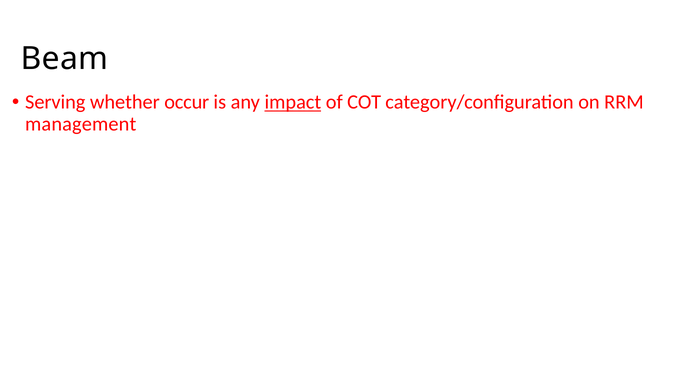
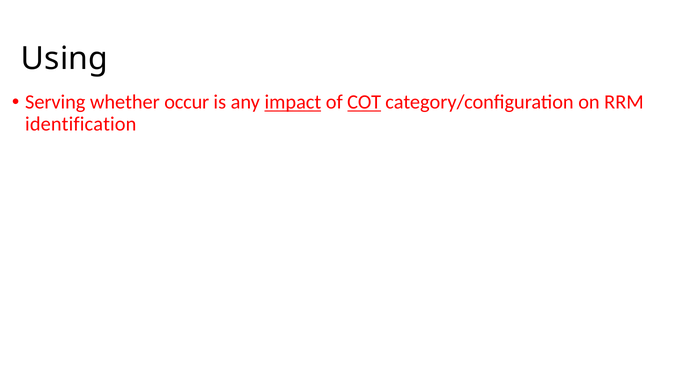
Beam: Beam -> Using (65, 59)
COT underline: none -> present (364, 102)
management: management -> identification (81, 124)
